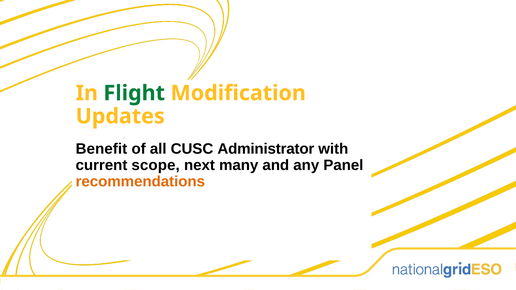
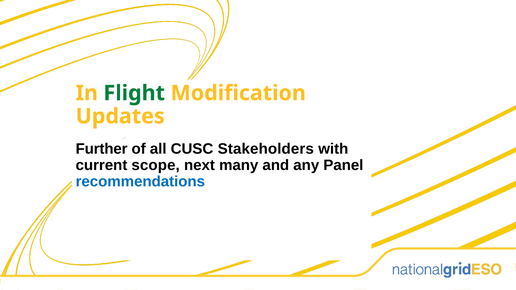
Benefit: Benefit -> Further (102, 149)
Administrator: Administrator -> Stakeholders (266, 149)
recommendations colour: orange -> blue (140, 182)
